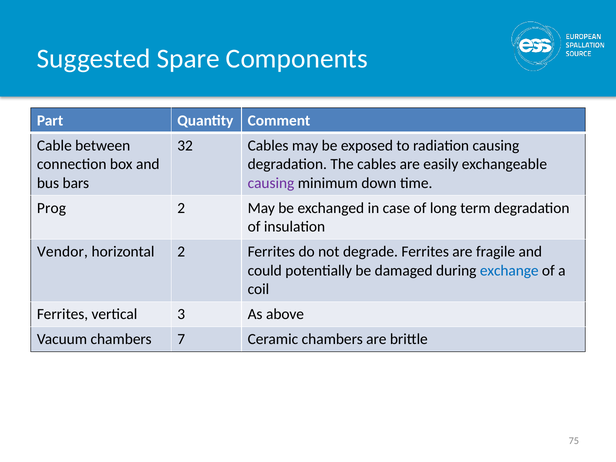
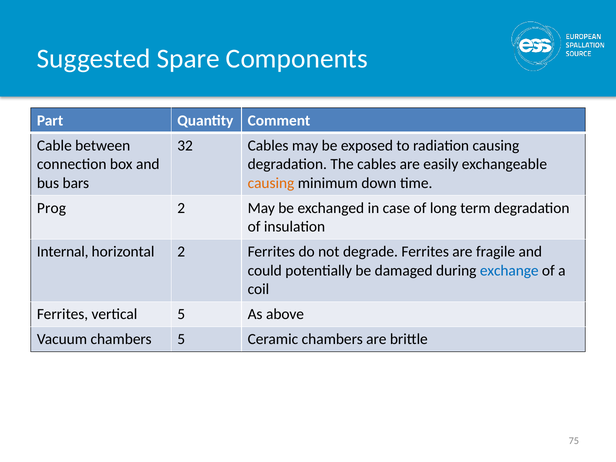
causing colour: purple -> orange (271, 183)
Vendor: Vendor -> Internal (63, 252)
vertical 3: 3 -> 5 (181, 314)
chambers 7: 7 -> 5 (181, 339)
